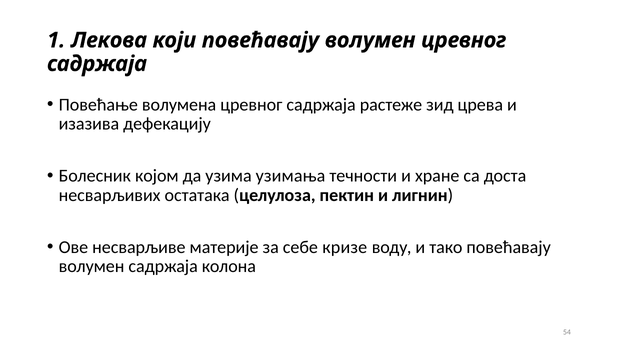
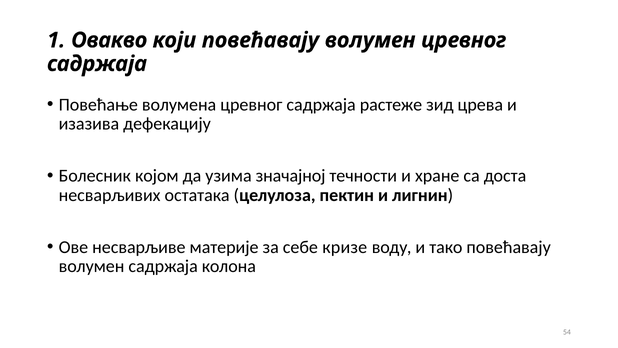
Лекова: Лекова -> Овакво (109, 40)
узимања: узимања -> значајној (291, 176)
